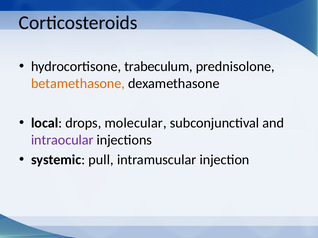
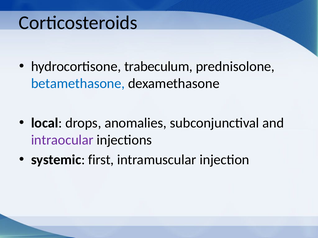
betamethasone colour: orange -> blue (78, 84)
molecular: molecular -> anomalies (136, 123)
pull: pull -> first (101, 160)
